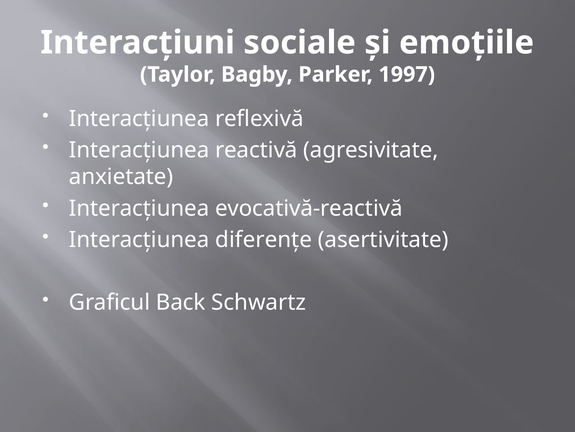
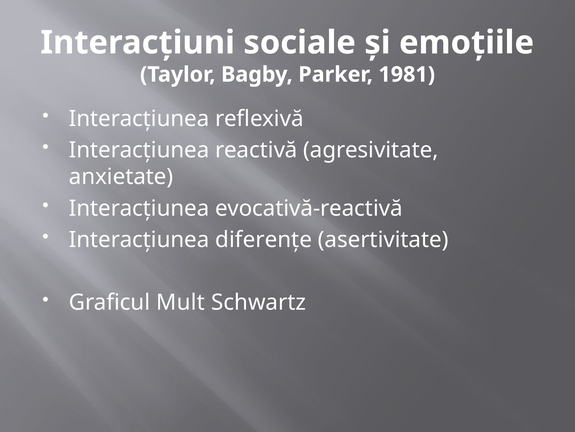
1997: 1997 -> 1981 (407, 74)
Back: Back -> Mult (181, 302)
